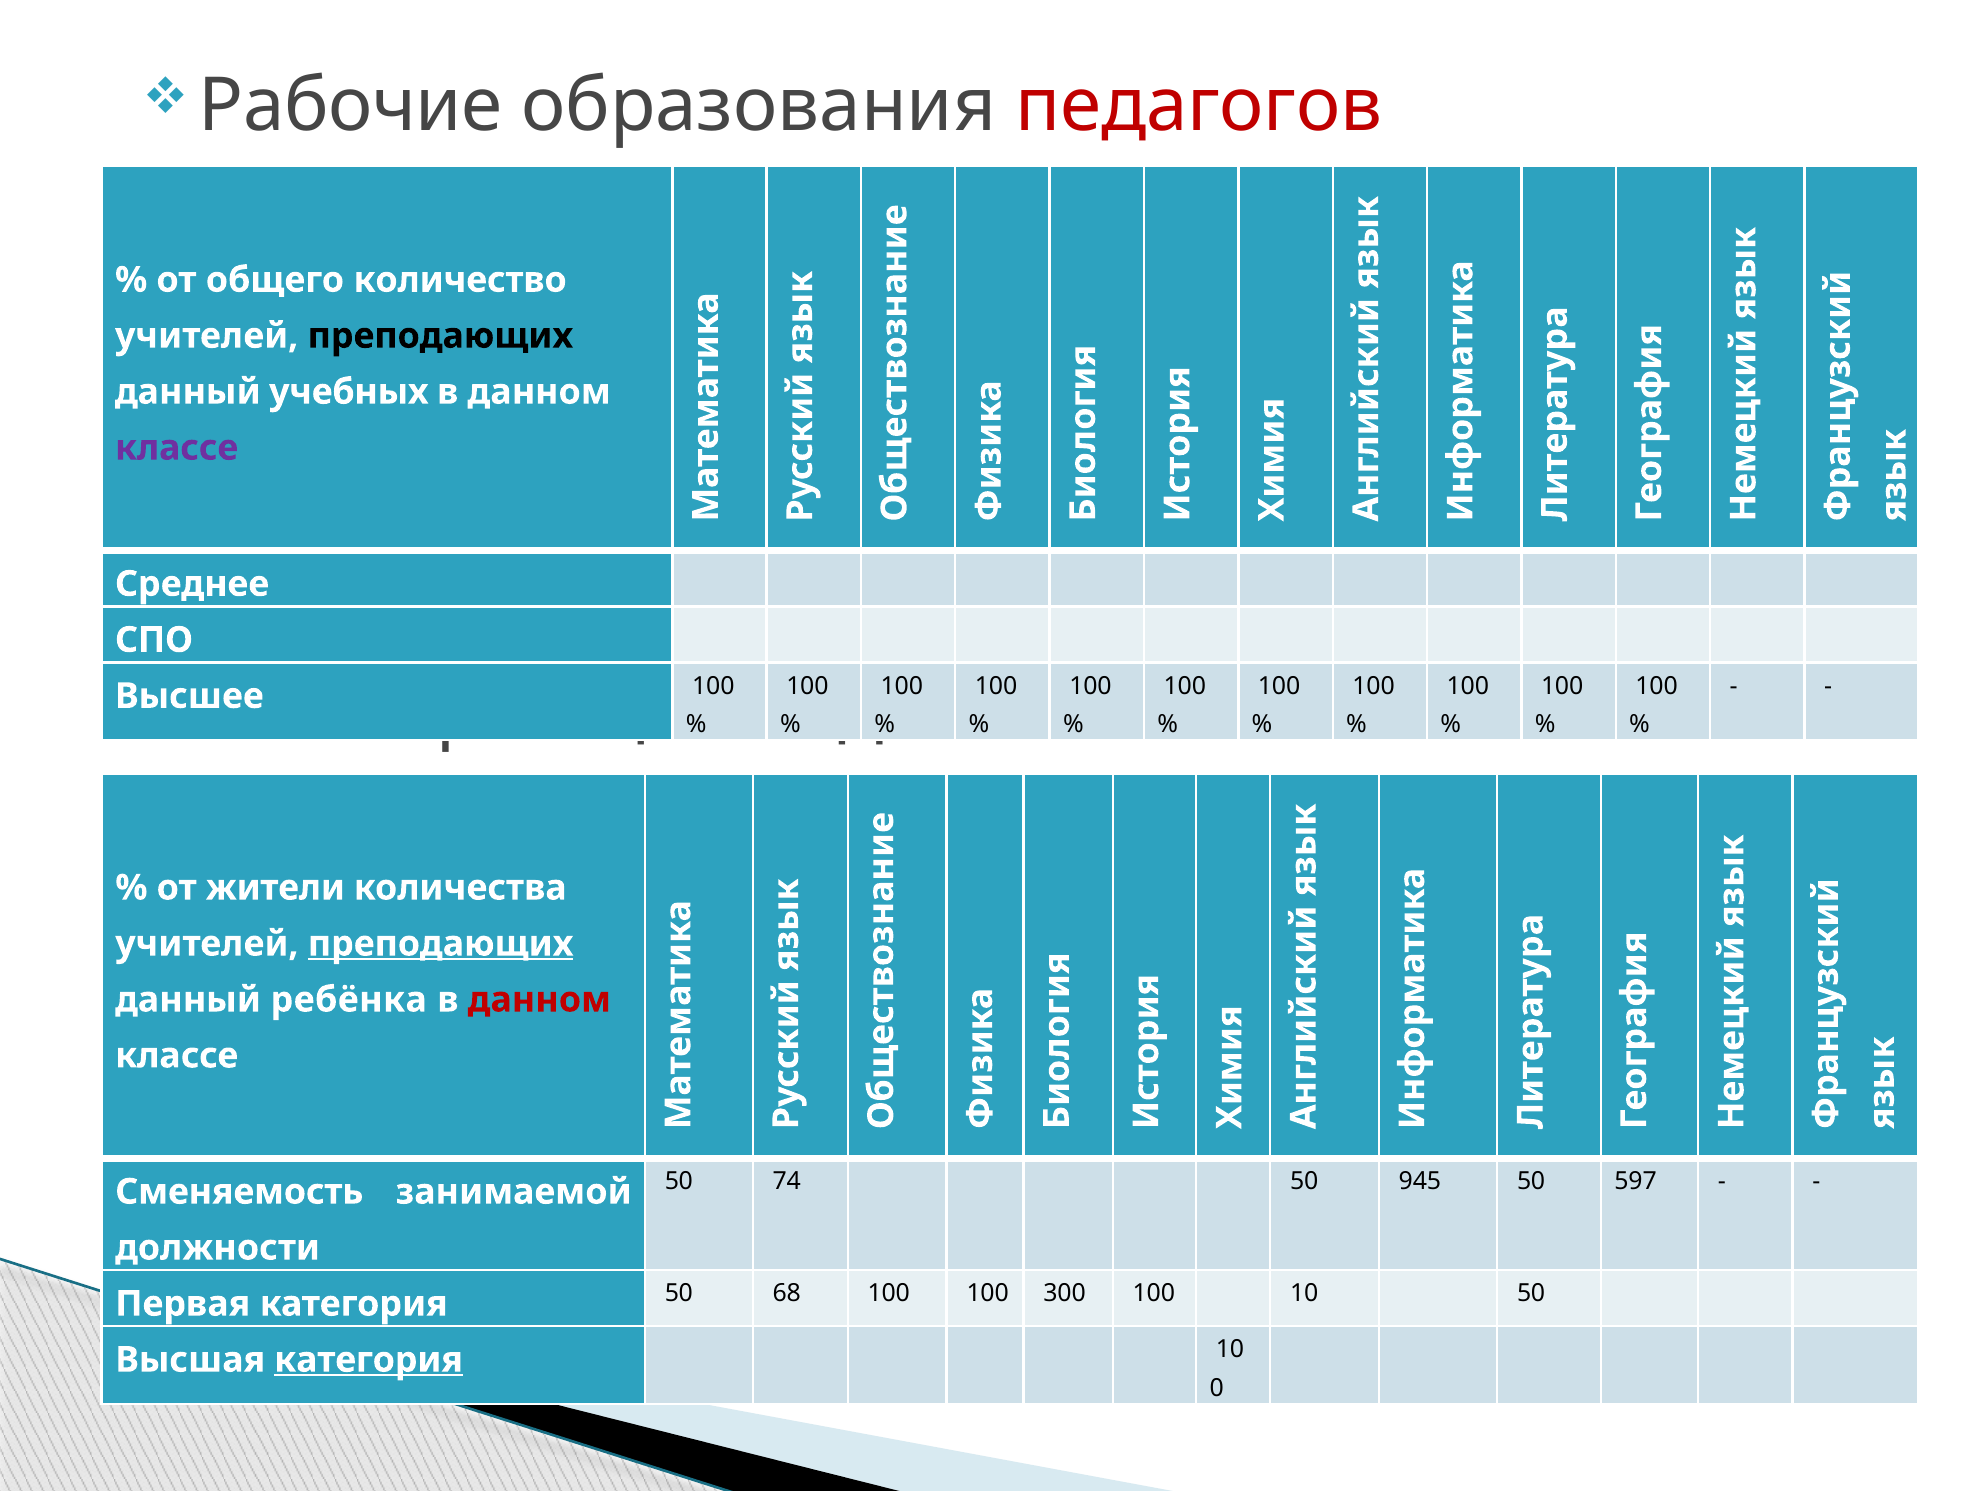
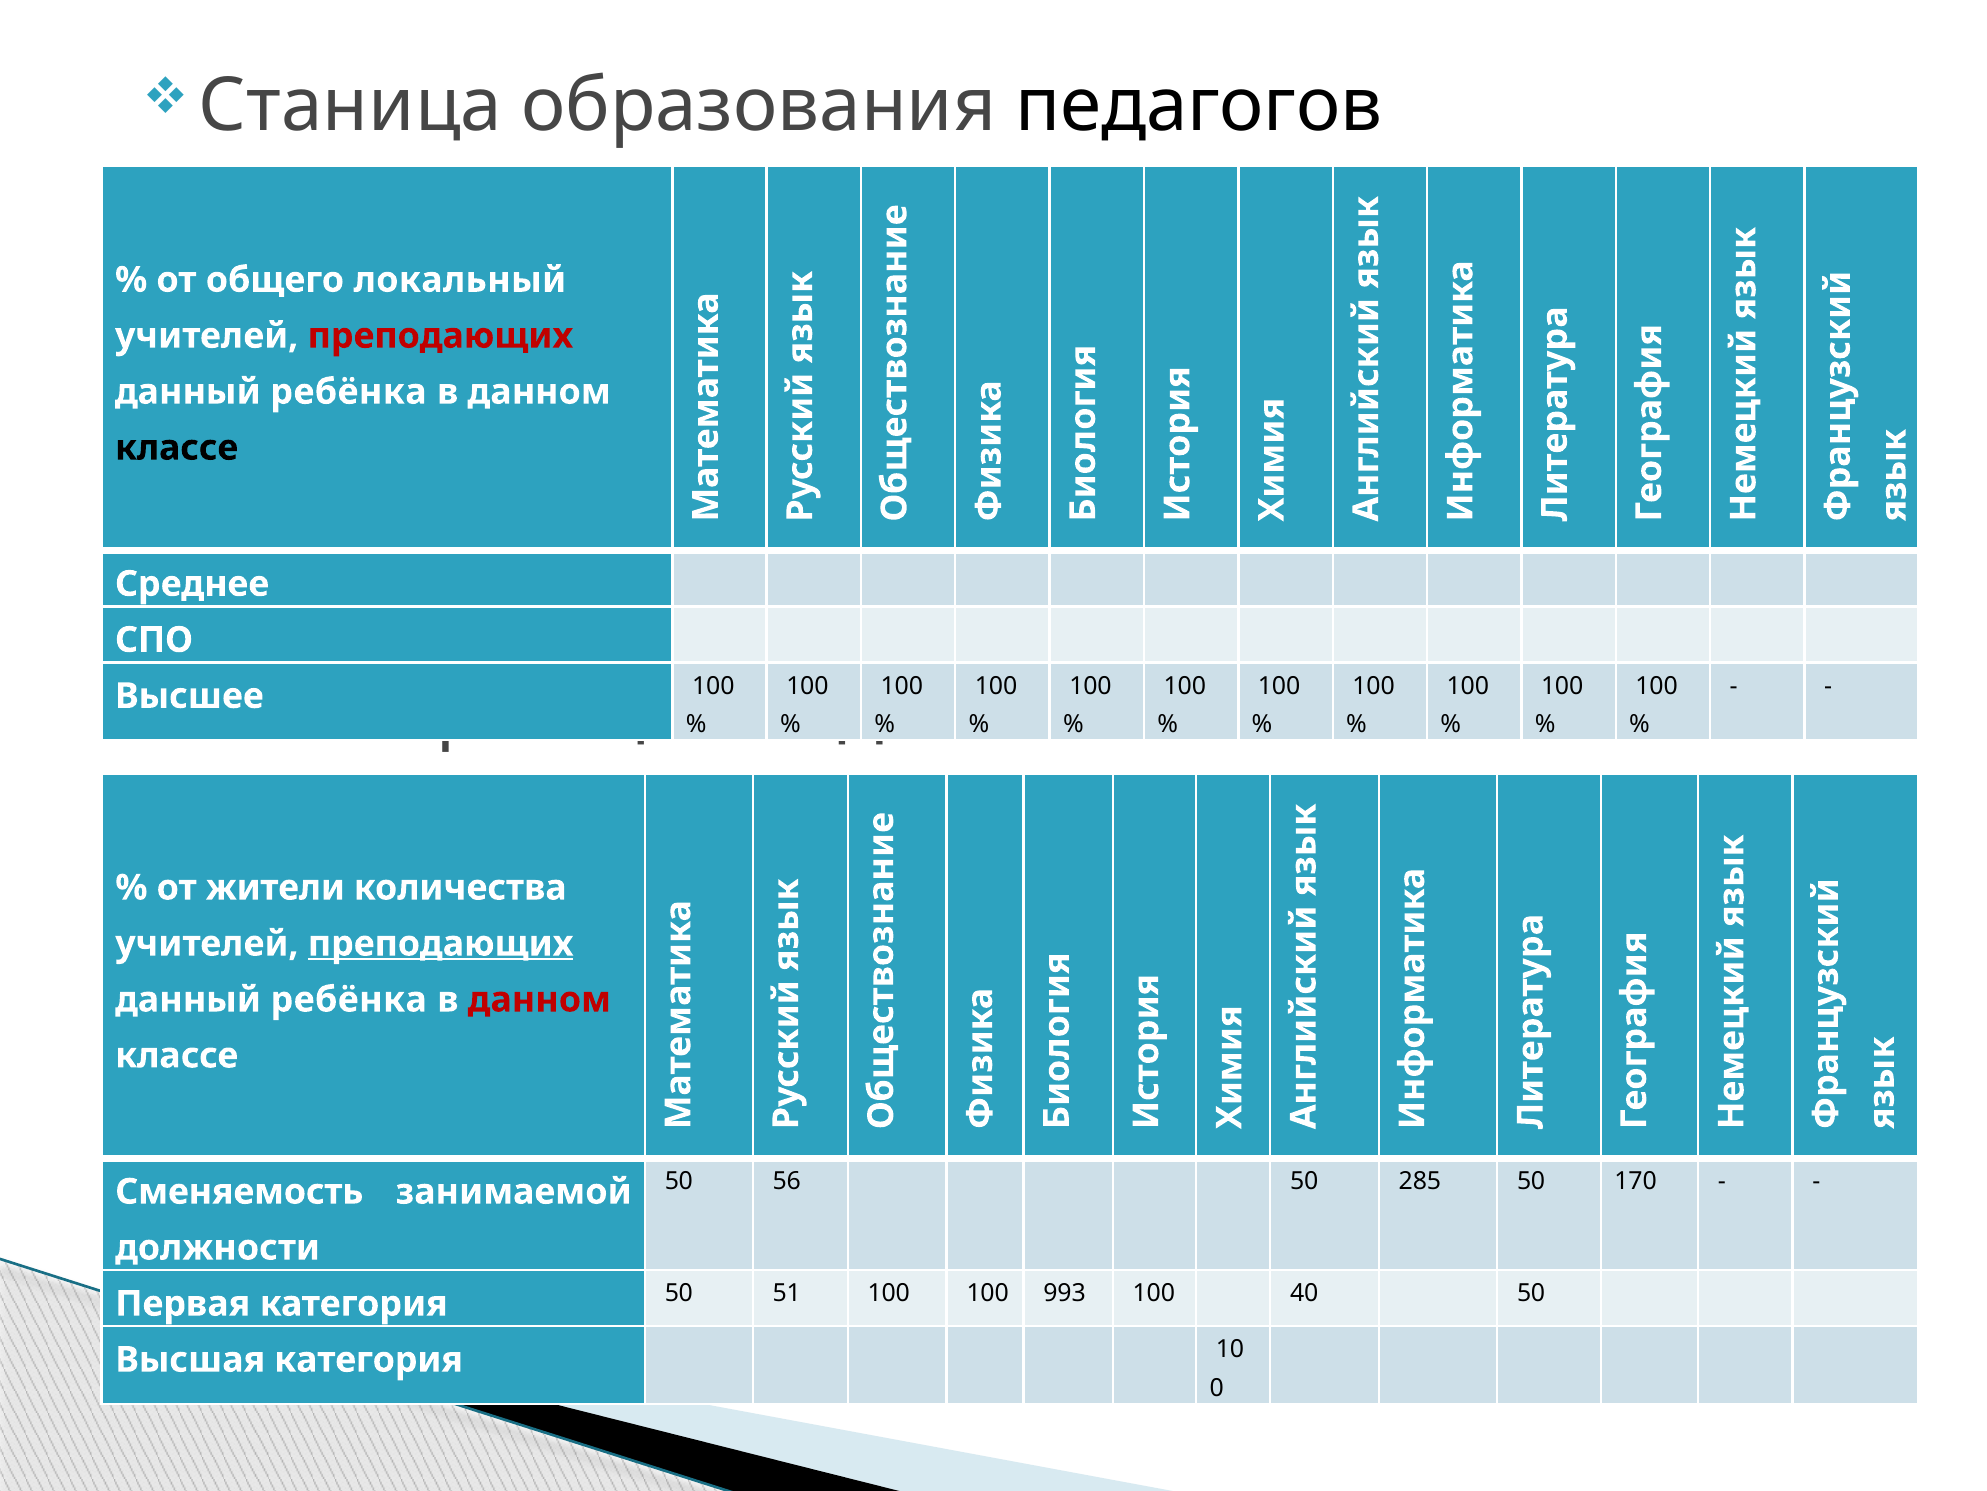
Рабочие: Рабочие -> Станица (350, 106)
педагогов colour: red -> black (1199, 106)
количество: количество -> локальный (460, 280)
преподающих colour: black -> red (440, 336)
учебных: учебных -> ребёнка (348, 392)
классе colour: purple -> black (177, 448)
74: 74 -> 56 (787, 1181)
945: 945 -> 285 (1420, 1181)
597: 597 -> 170 (1636, 1181)
68: 68 -> 51 (787, 1293)
300: 300 -> 993 (1065, 1293)
100 10: 10 -> 40 (1304, 1293)
категория underline: present -> none (369, 1359)
